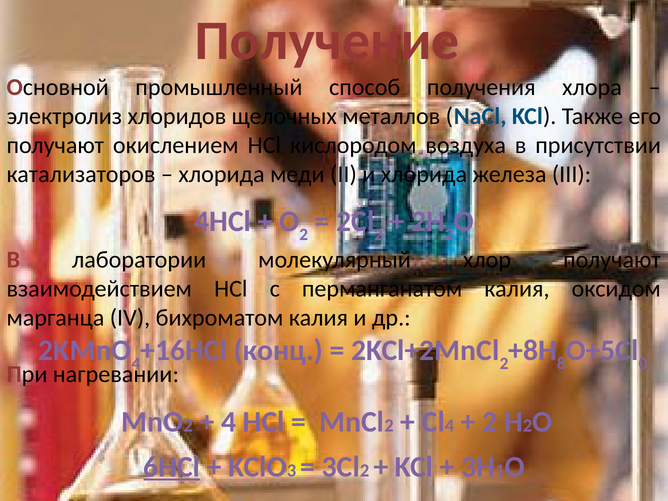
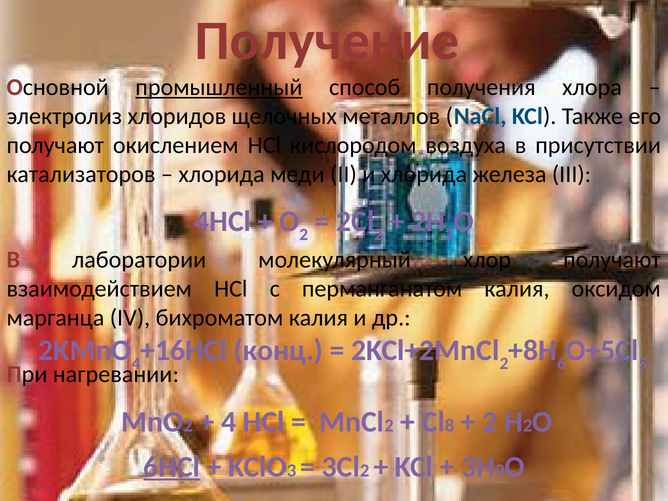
промышленный underline: none -> present (219, 87)
8: 8 -> 6 (561, 363)
0: 0 -> 5 (643, 363)
4: 4 -> 8 (450, 425)
1: 1 -> 0 (500, 470)
